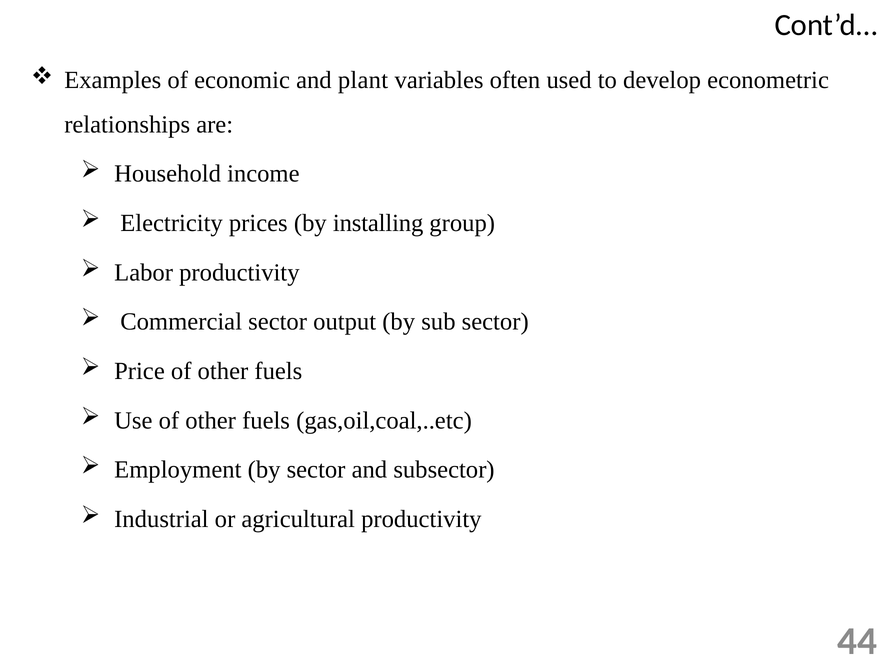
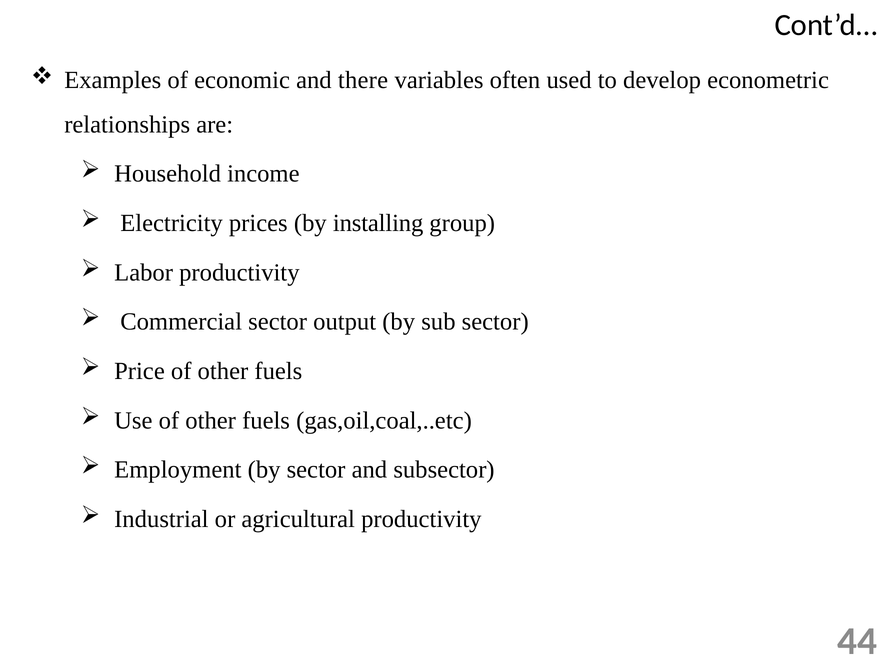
plant: plant -> there (363, 80)
